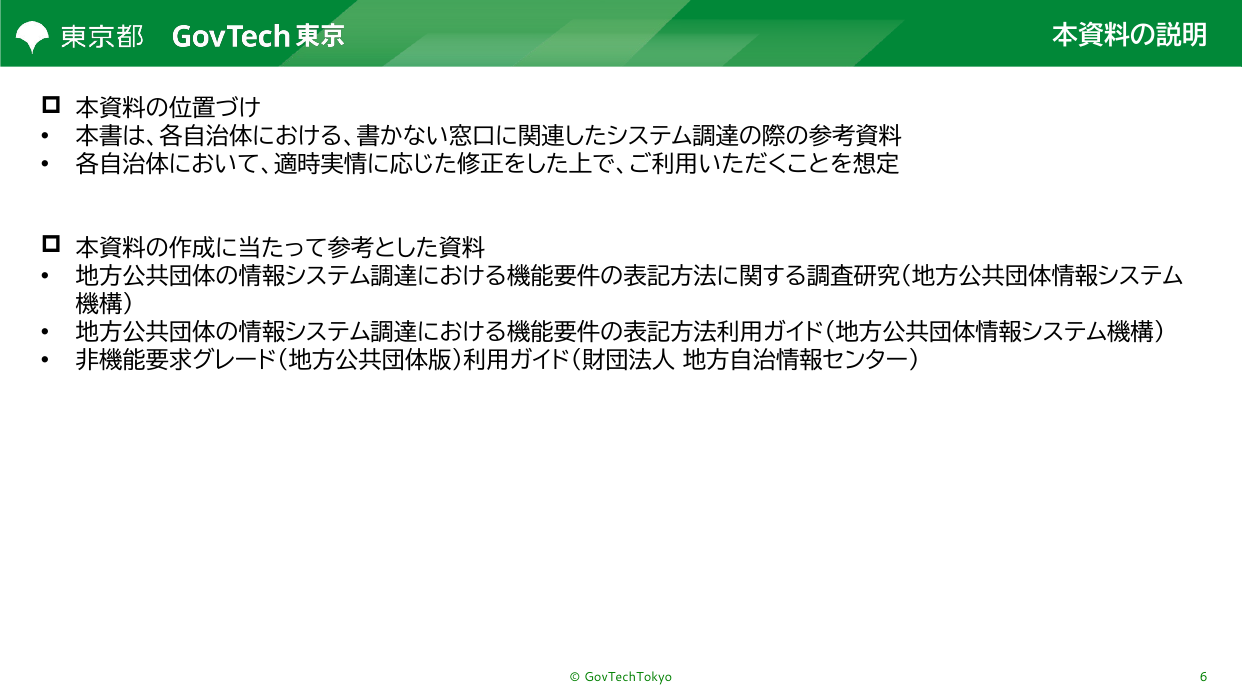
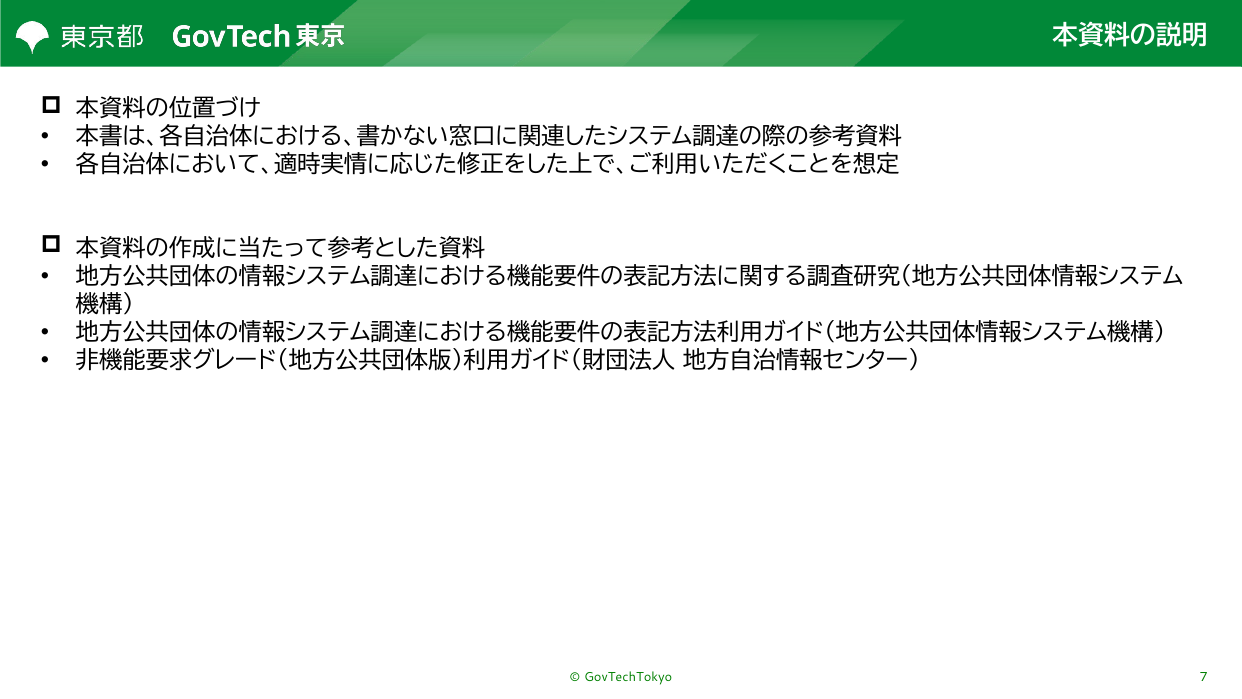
6: 6 -> 7 (1204, 677)
